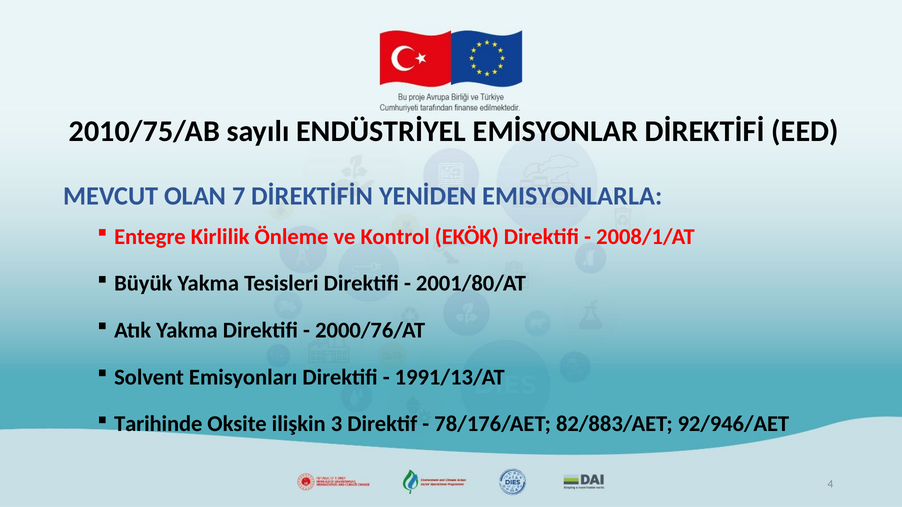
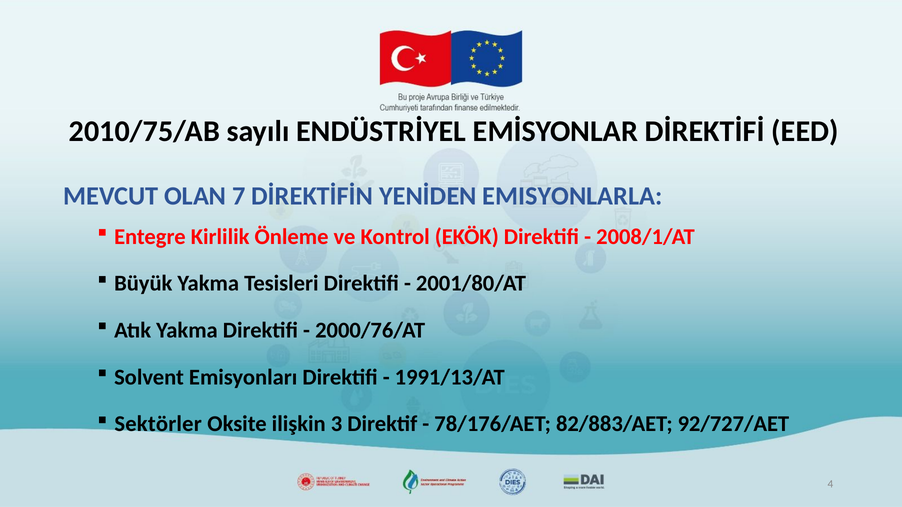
Tarihinde: Tarihinde -> Sektörler (158, 424)
92/946/AET: 92/946/AET -> 92/727/AET (733, 424)
